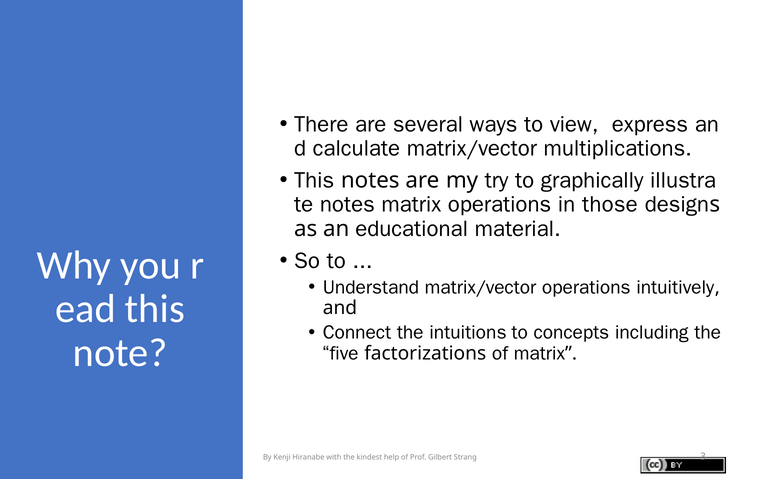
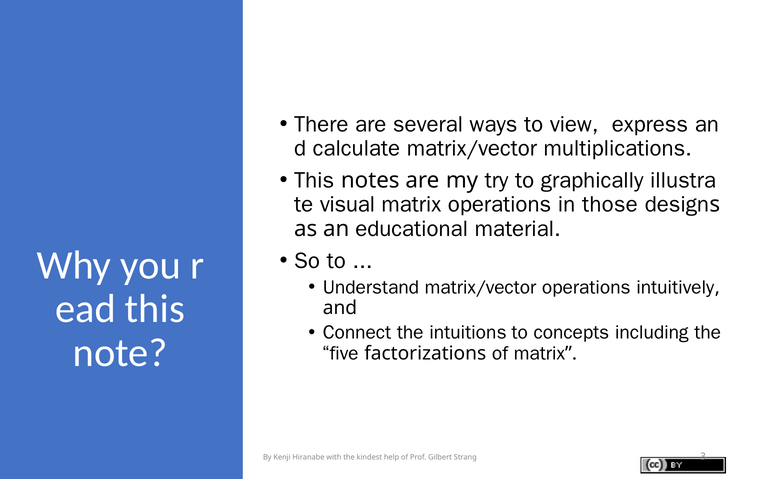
notes: notes -> visual (347, 204)
